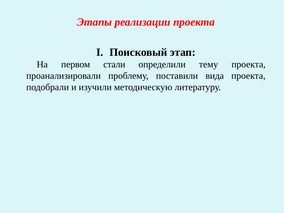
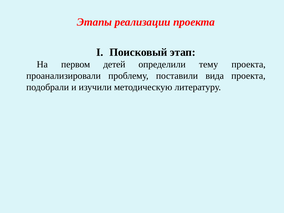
стали: стали -> детей (114, 64)
